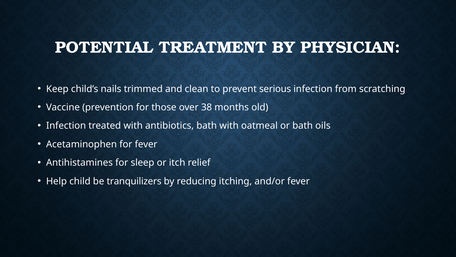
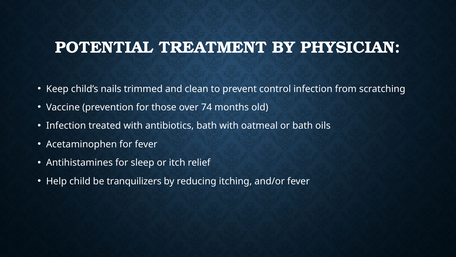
serious: serious -> control (275, 89)
38: 38 -> 74 (207, 107)
